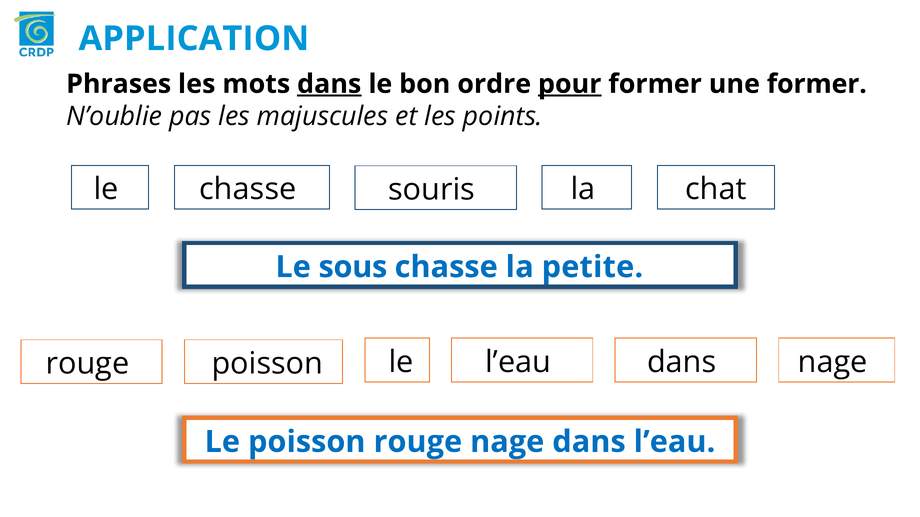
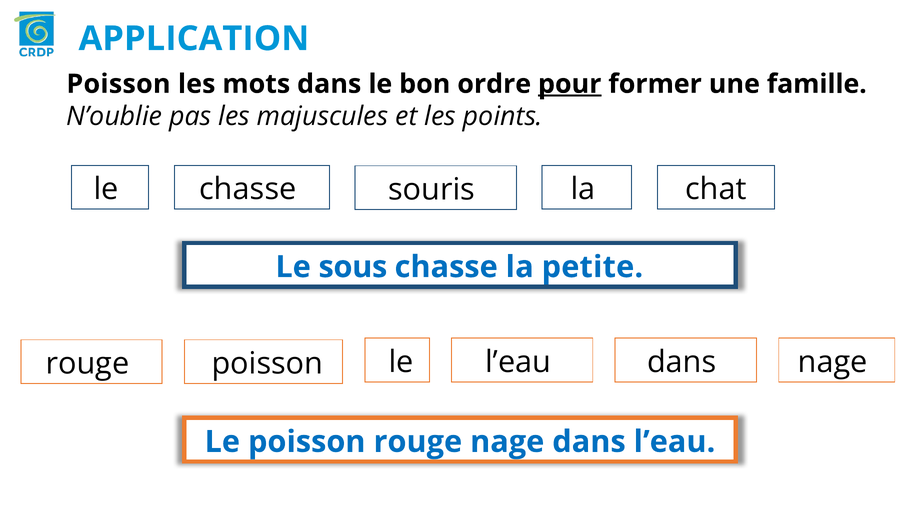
Phrases: Phrases -> Poisson (118, 84)
dans underline: present -> none (329, 84)
une former: former -> famille (817, 84)
